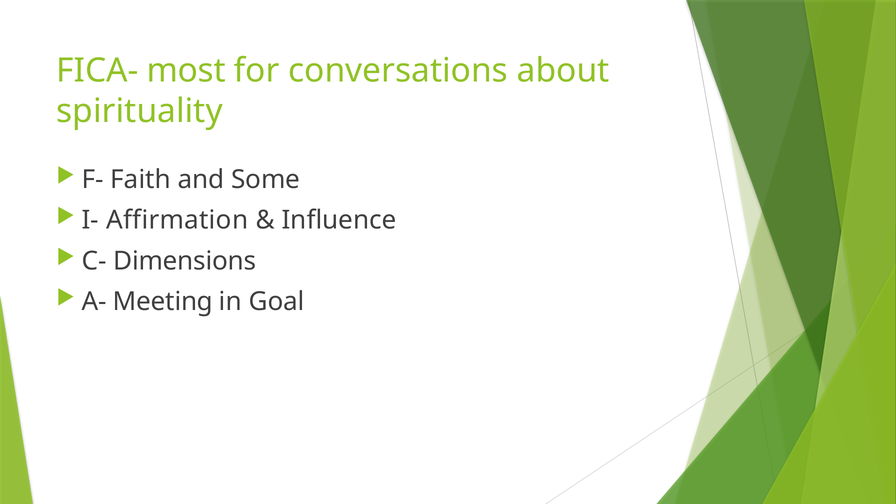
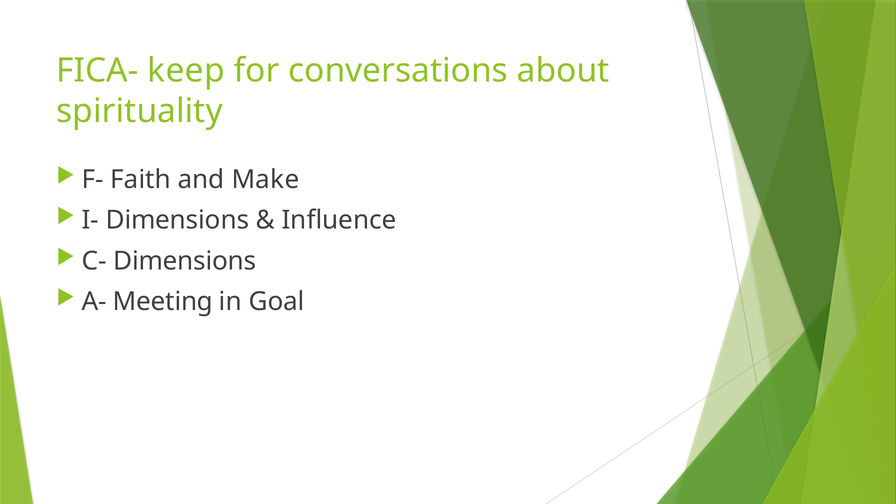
most: most -> keep (186, 71)
Some: Some -> Make (265, 180)
I- Affirmation: Affirmation -> Dimensions (177, 220)
